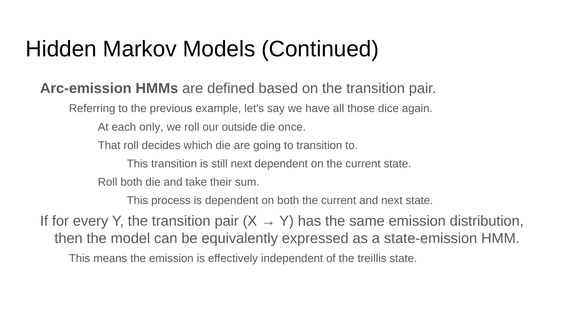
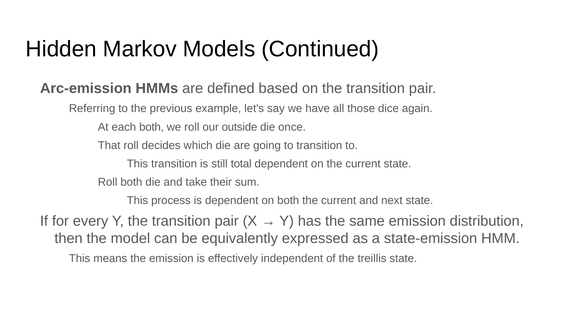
each only: only -> both (152, 127)
still next: next -> total (241, 164)
